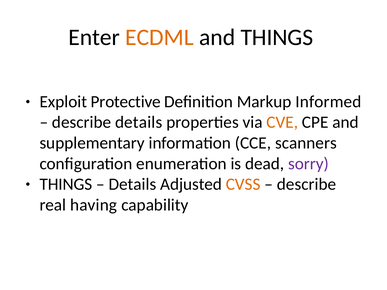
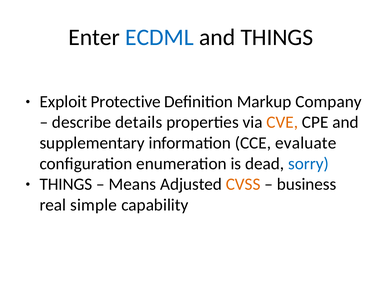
ECDML colour: orange -> blue (159, 37)
Informed: Informed -> Company (328, 102)
scanners: scanners -> evaluate (306, 143)
sorry colour: purple -> blue (309, 164)
Details: Details -> Means (132, 184)
describe: describe -> business (307, 184)
having: having -> simple (94, 205)
